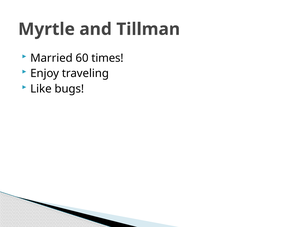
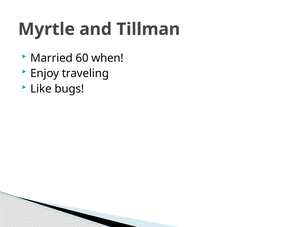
times: times -> when (107, 58)
